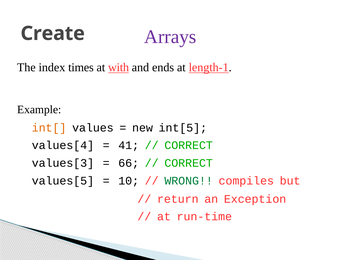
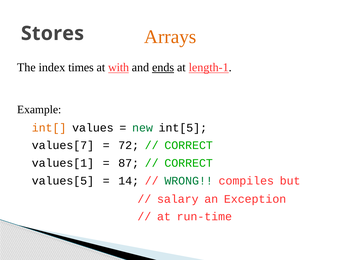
Arrays colour: purple -> orange (170, 37)
Create: Create -> Stores (52, 33)
ends underline: none -> present (163, 67)
new colour: black -> green (142, 127)
values[4: values[4 -> values[7 (63, 145)
41: 41 -> 72 (129, 145)
values[3: values[3 -> values[1 (63, 163)
66: 66 -> 87 (129, 163)
10: 10 -> 14 (129, 180)
return: return -> salary (178, 199)
